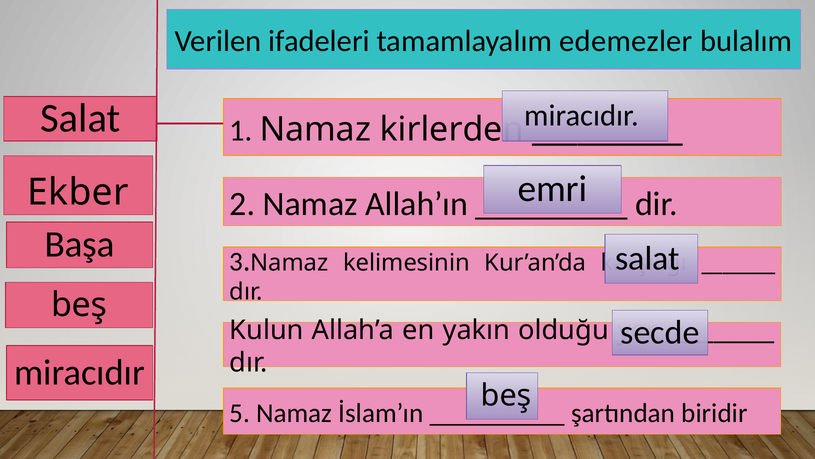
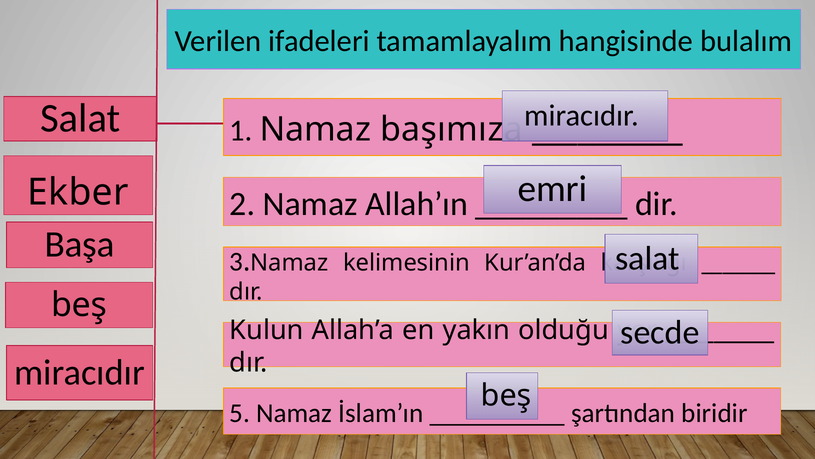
edemezler: edemezler -> hangisinde (626, 41)
kirlerden: kirlerden -> başımıza (451, 129)
